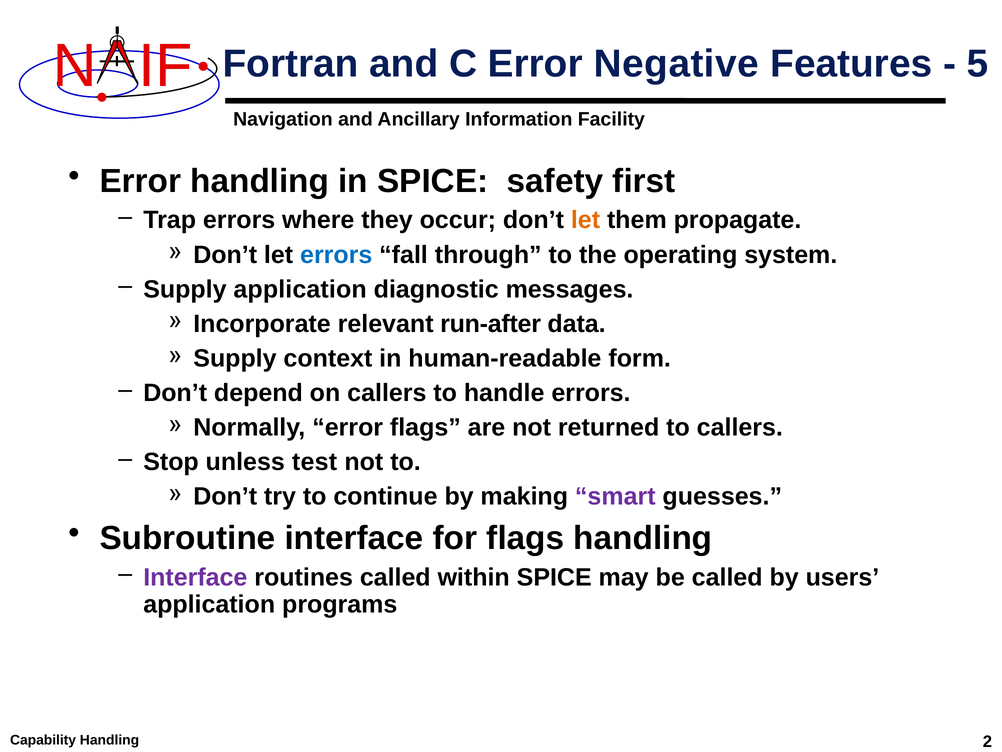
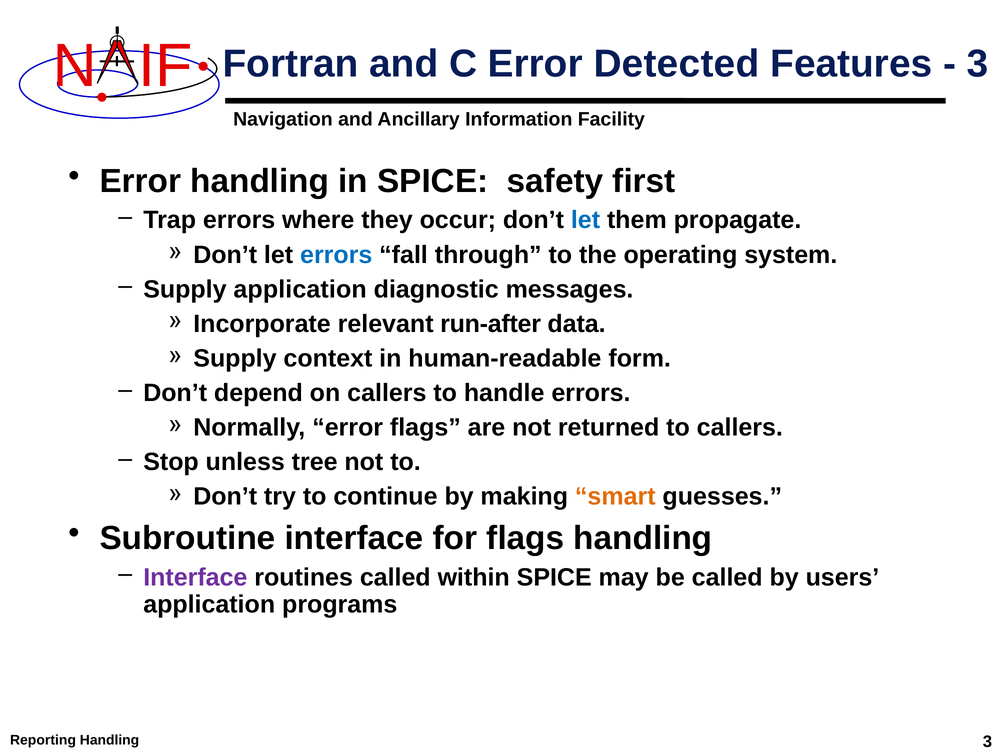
Negative: Negative -> Detected (676, 64)
5: 5 -> 3 (978, 64)
let colour: orange -> blue (586, 220)
test: test -> tree (315, 462)
smart colour: purple -> orange (615, 497)
Capability: Capability -> Reporting (43, 740)
Handling 2: 2 -> 3 (987, 742)
